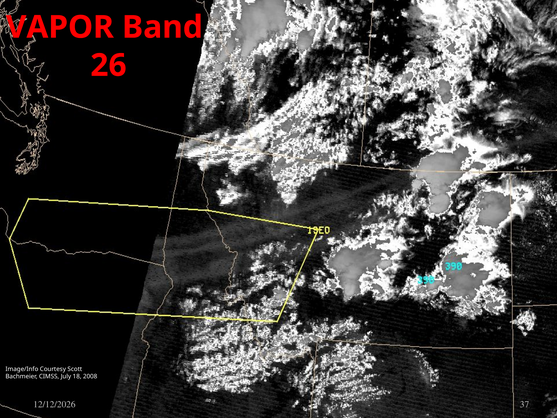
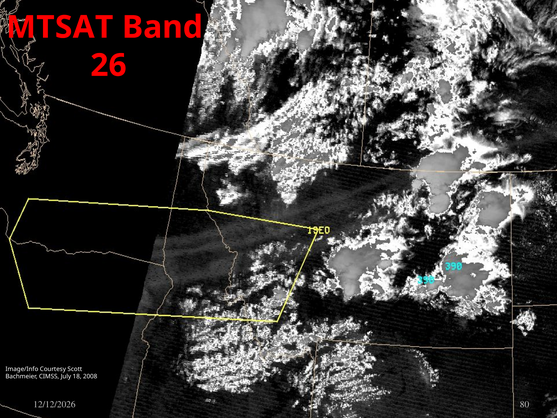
VAPOR: VAPOR -> MTSAT (60, 27)
37: 37 -> 80 (525, 404)
